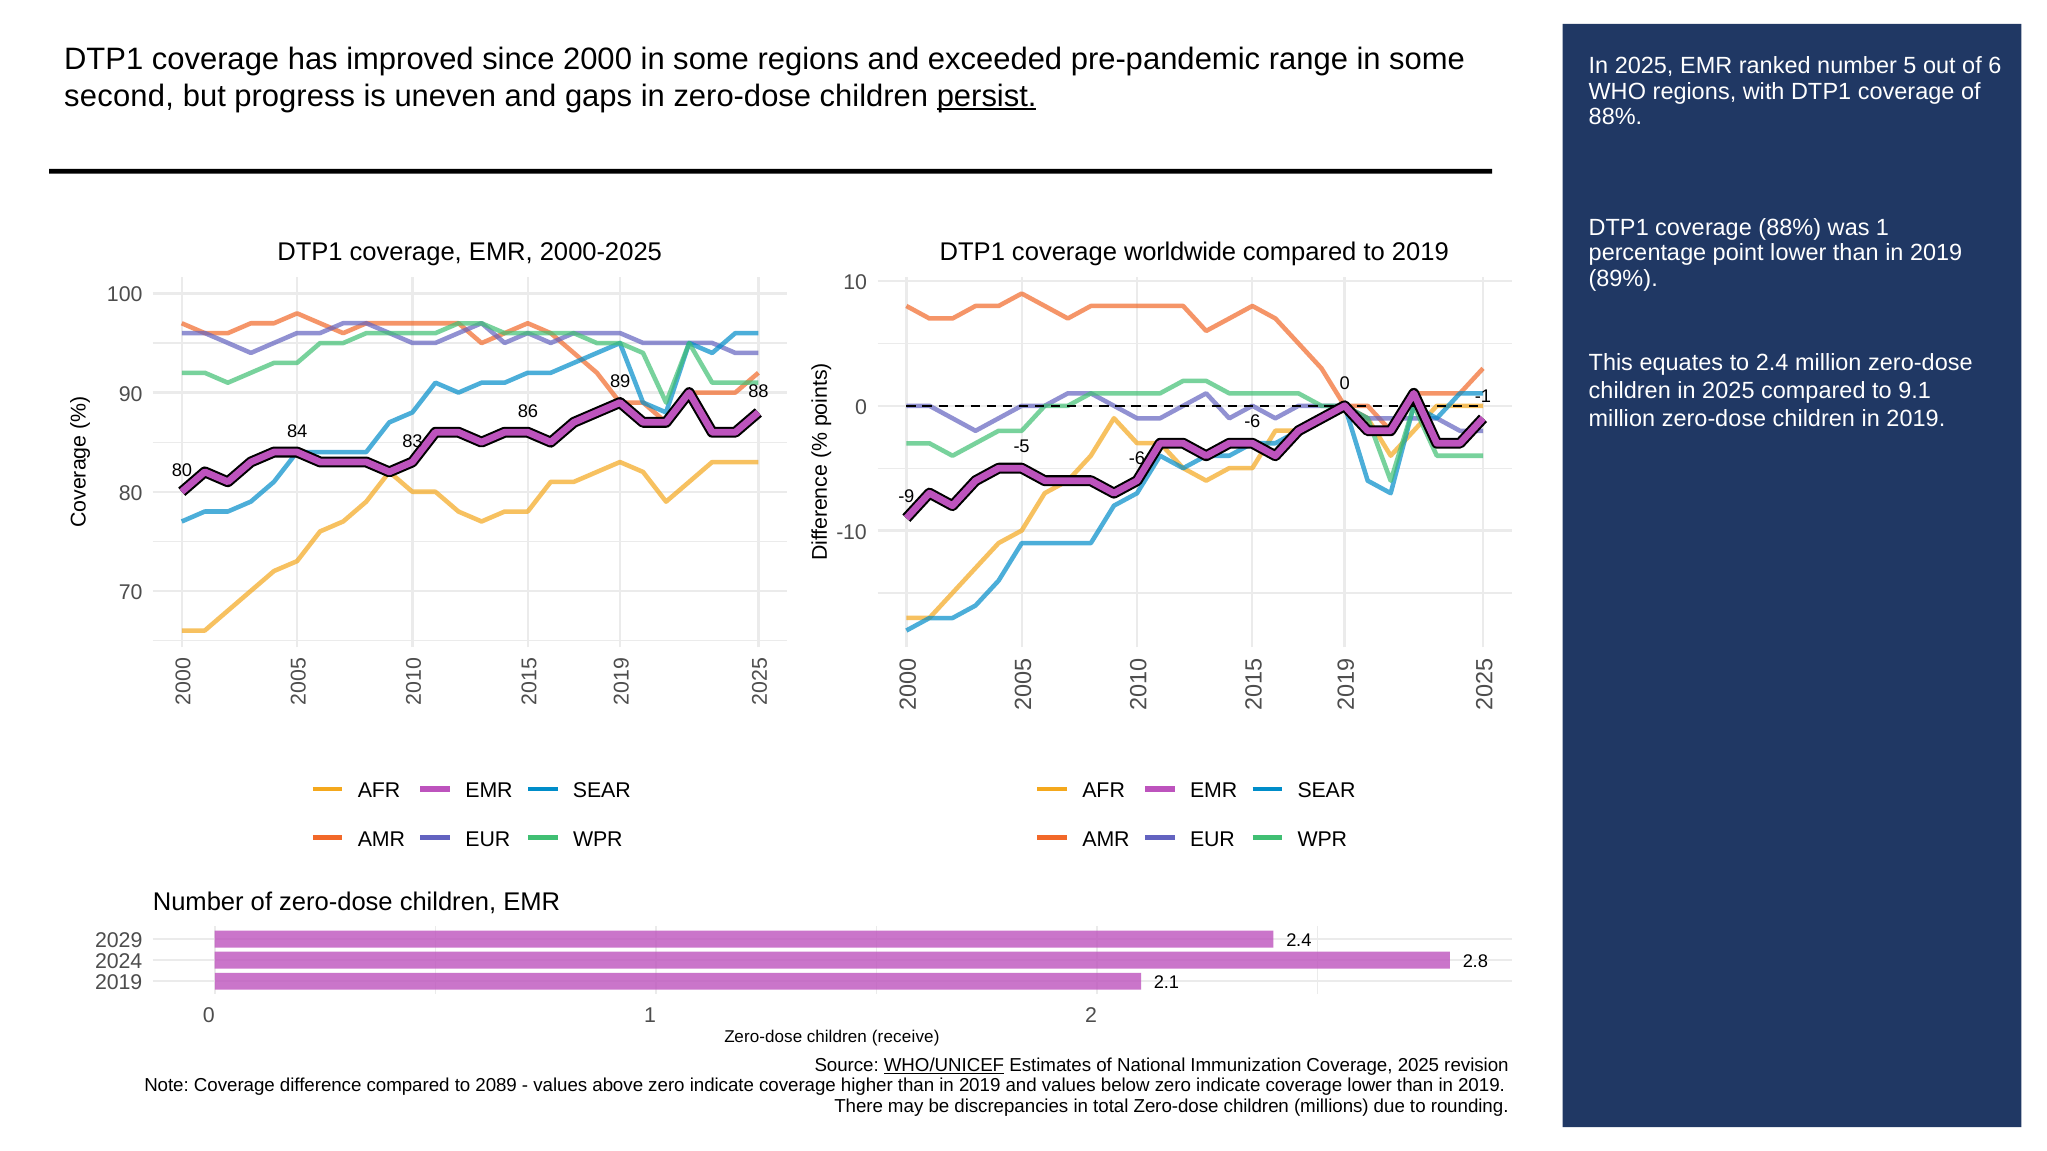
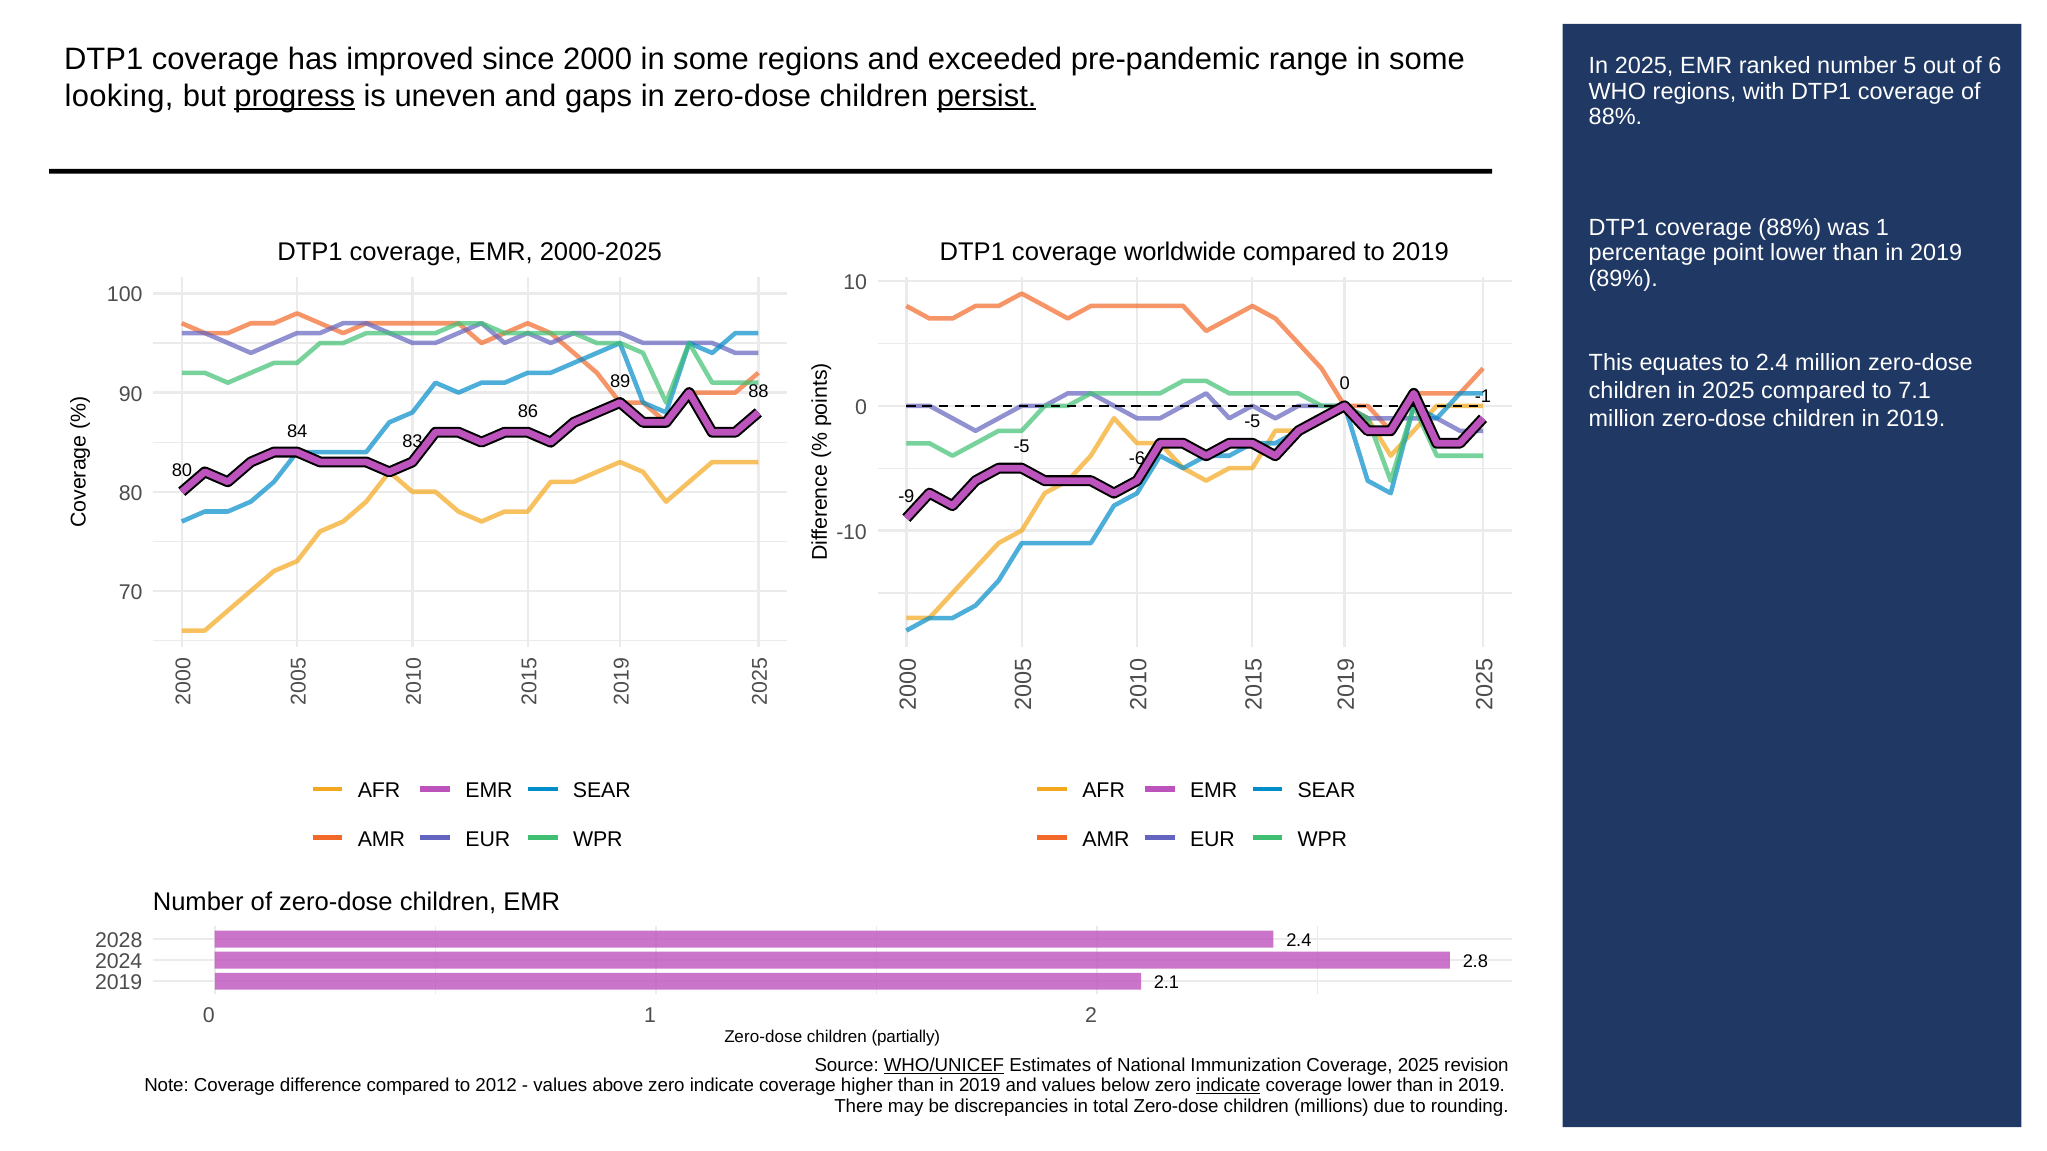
second: second -> looking (119, 96)
progress underline: none -> present (295, 96)
9.1: 9.1 -> 7.1 (1915, 391)
-6: -6 -> -5 (1252, 421)
2029: 2029 -> 2028 (119, 941)
receive: receive -> partially (906, 1038)
2089: 2089 -> 2012 (496, 1086)
indicate underline: none -> present (1228, 1086)
